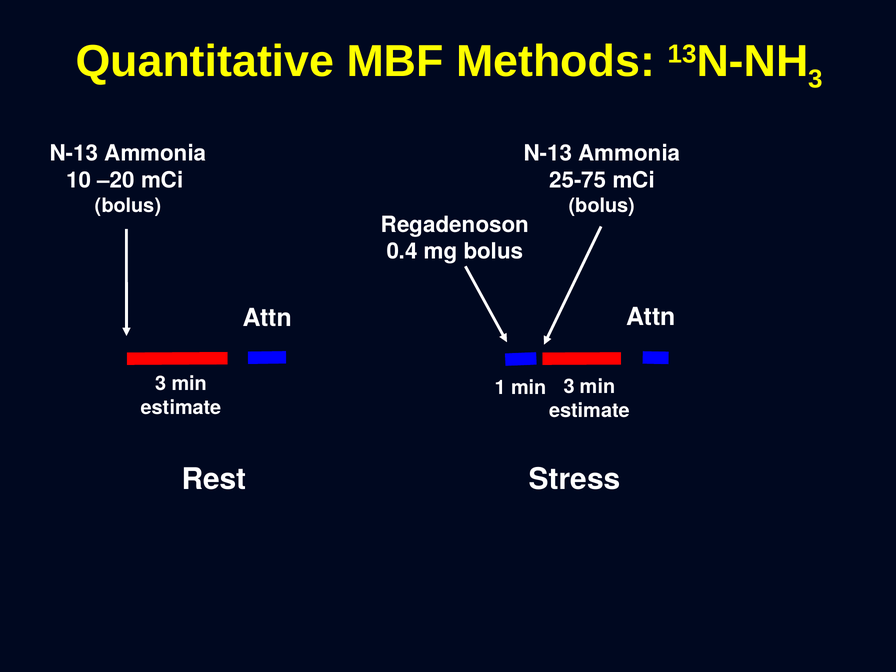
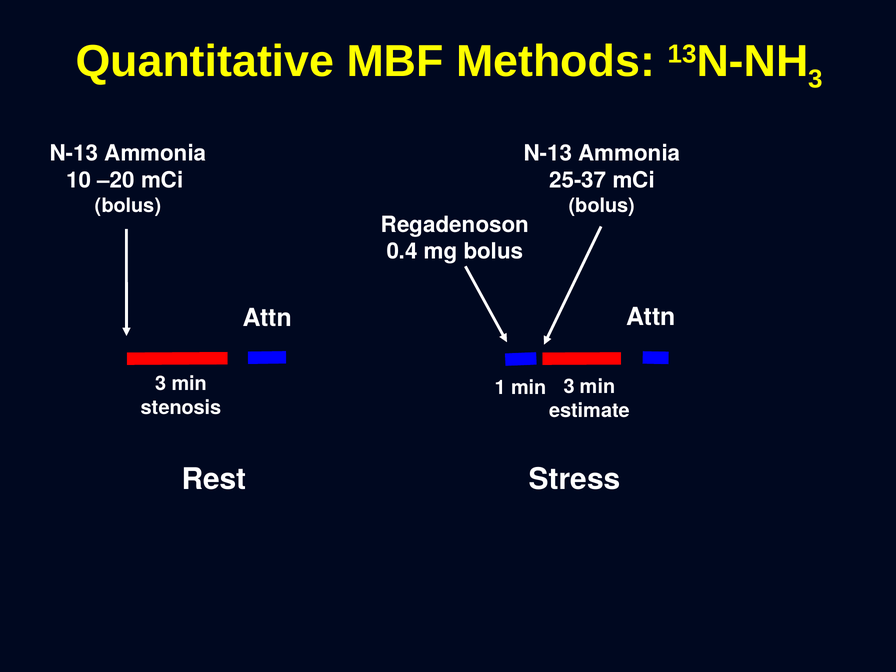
25-75: 25-75 -> 25-37 (578, 180)
estimate: estimate -> stenosis (181, 408)
